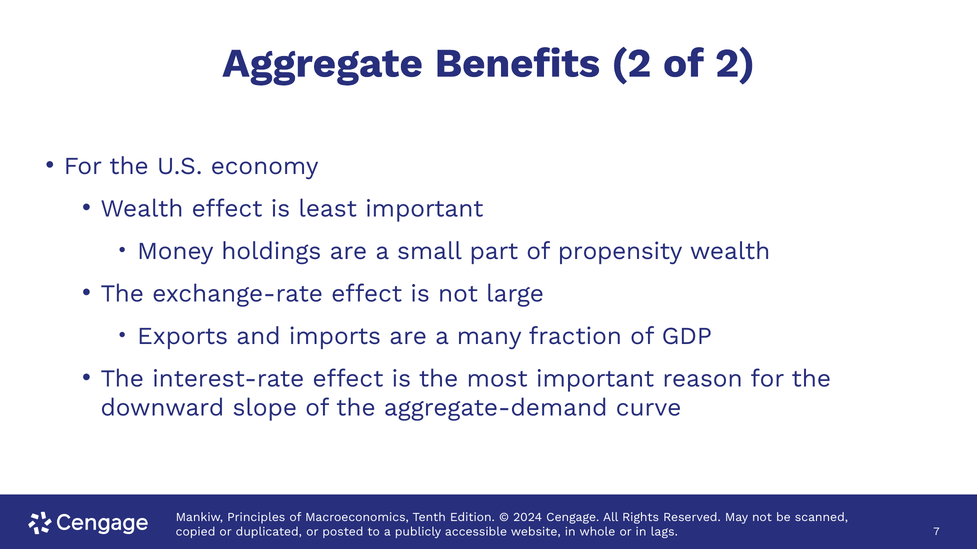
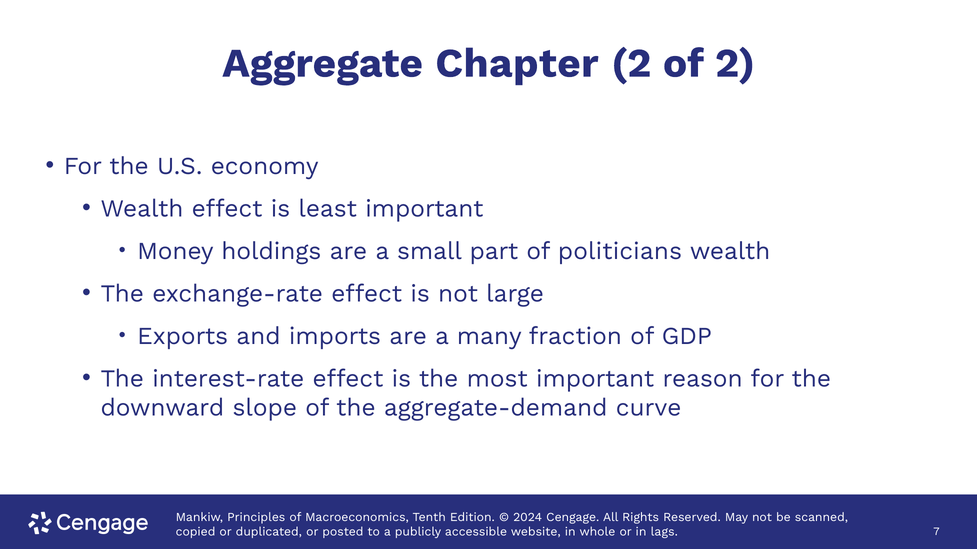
Benefits: Benefits -> Chapter (517, 63)
propensity: propensity -> politicians (620, 251)
